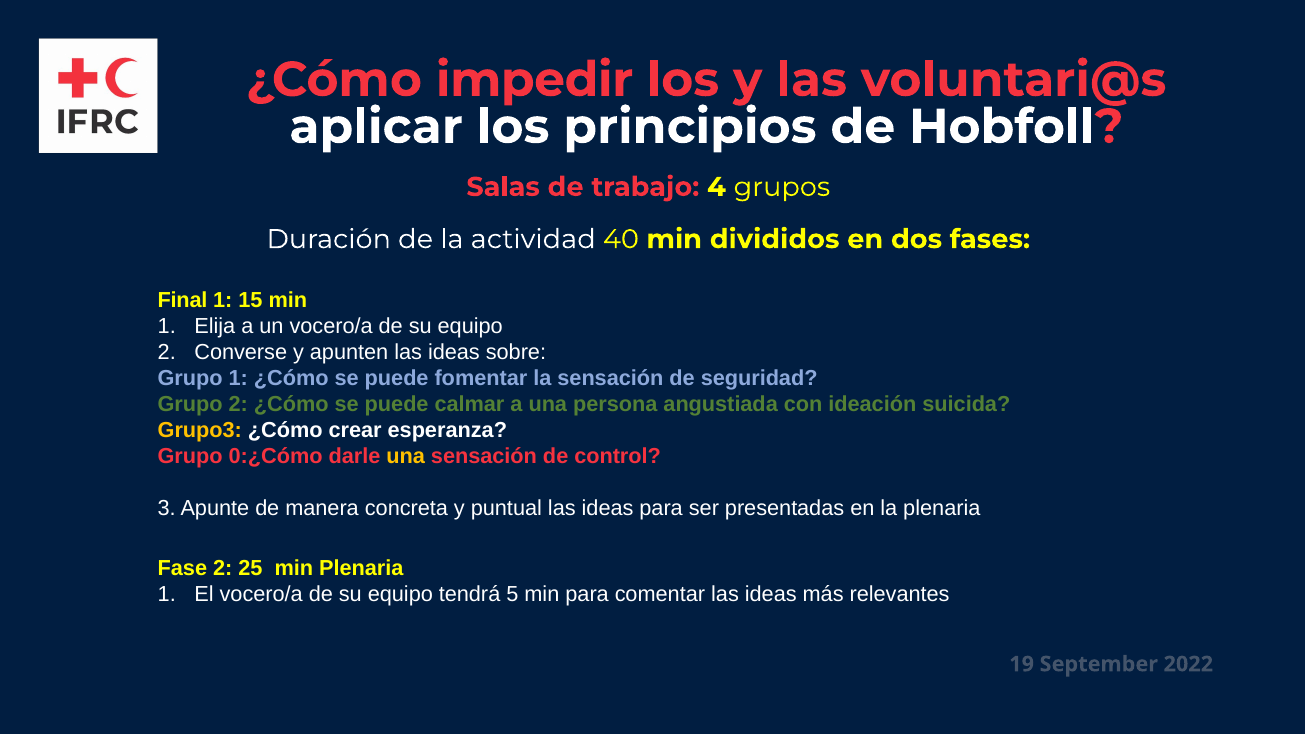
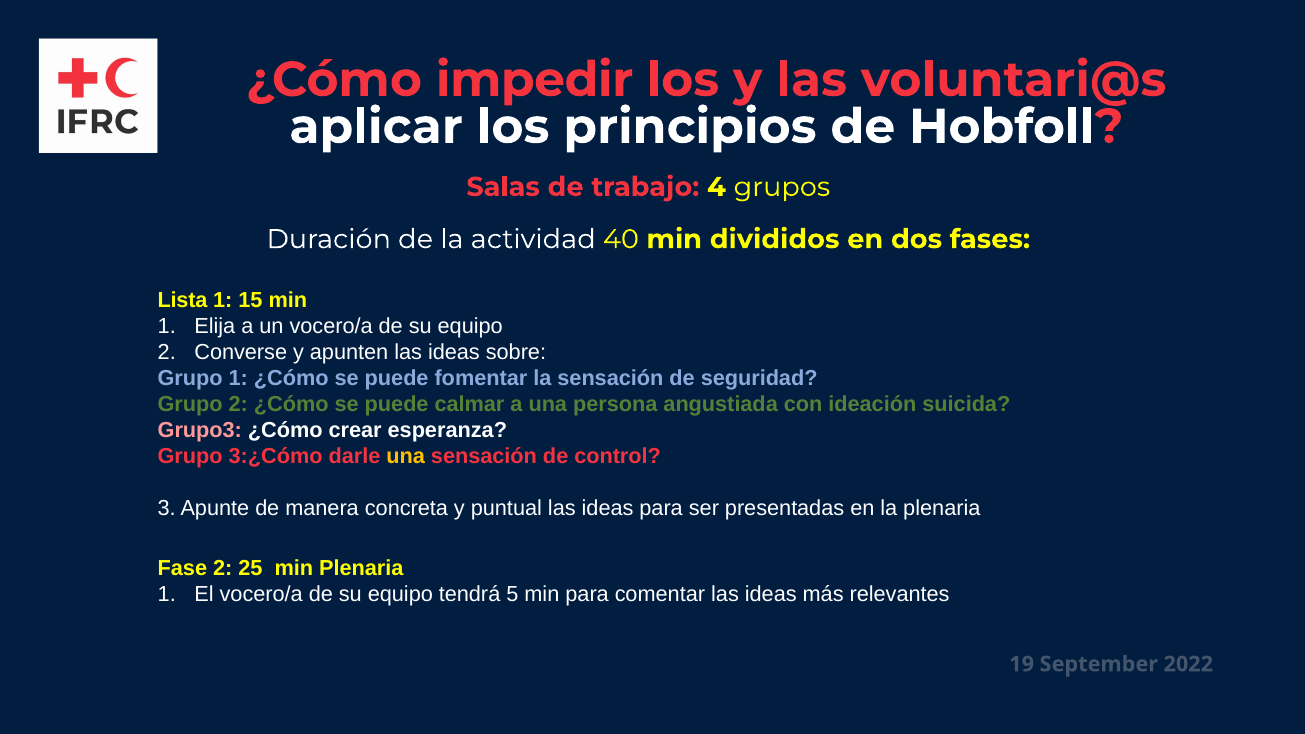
Final: Final -> Lista (183, 300)
Grupo3 colour: yellow -> pink (200, 430)
0:¿Cómo: 0:¿Cómo -> 3:¿Cómo (276, 457)
